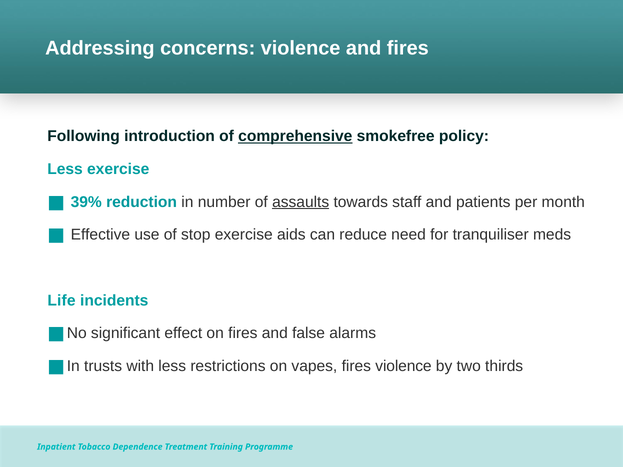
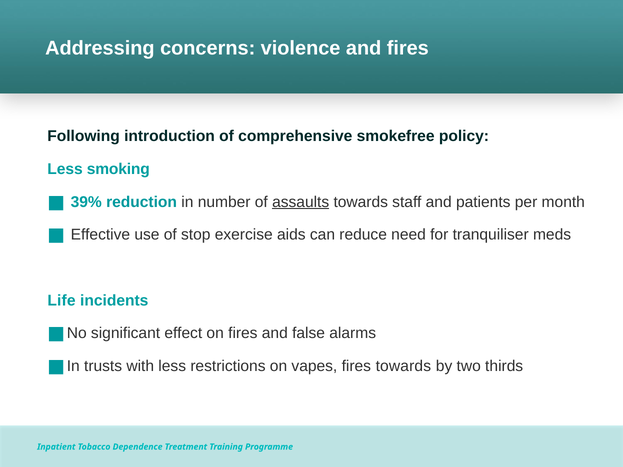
comprehensive underline: present -> none (295, 136)
Less exercise: exercise -> smoking (118, 169)
fires violence: violence -> towards (403, 366)
